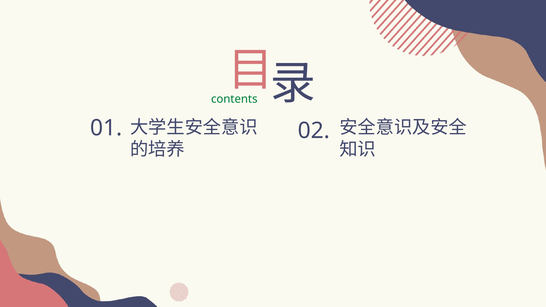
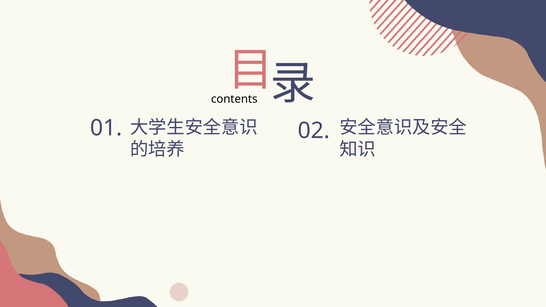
contents colour: green -> black (234, 99)
